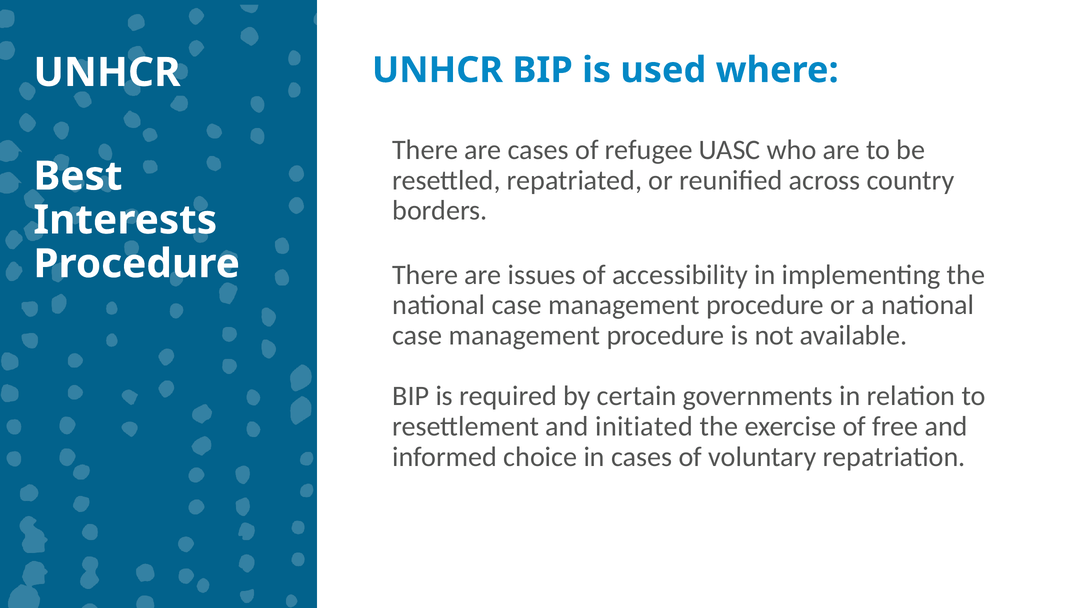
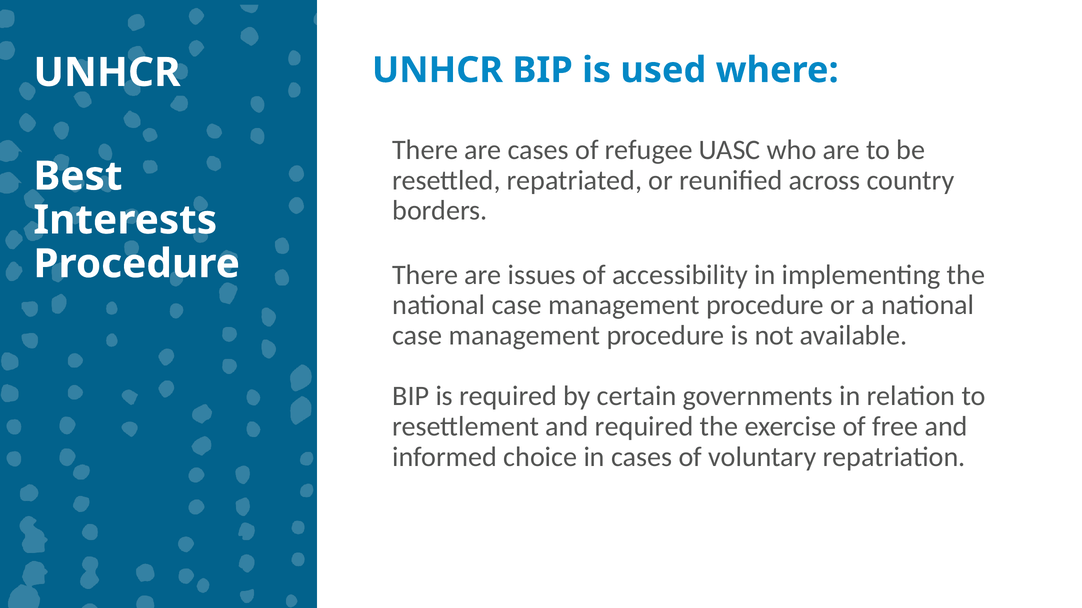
and initiated: initiated -> required (644, 427)
